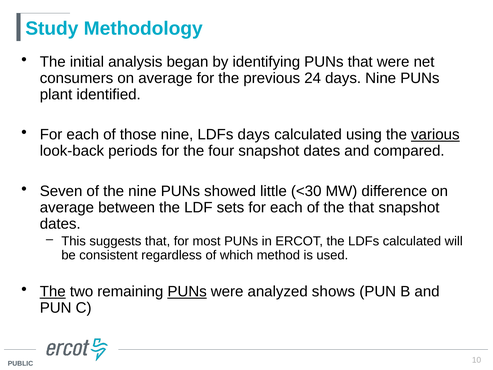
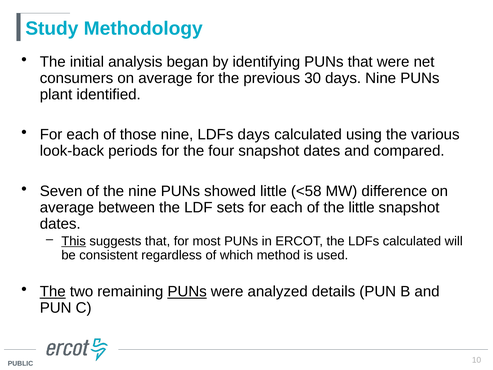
24: 24 -> 30 (313, 78)
various underline: present -> none (435, 135)
<30: <30 -> <58 (306, 191)
the that: that -> little (362, 207)
This underline: none -> present (74, 241)
shows: shows -> details (334, 291)
